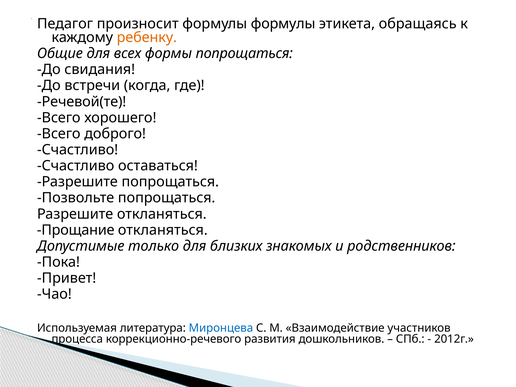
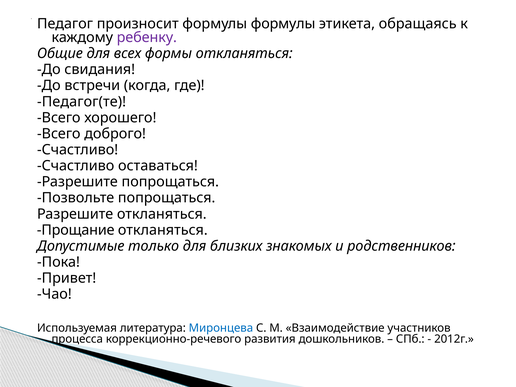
ребенку colour: orange -> purple (147, 37)
формы попрощаться: попрощаться -> откланяться (244, 53)
Речевой(те: Речевой(те -> Педагог(те (82, 102)
